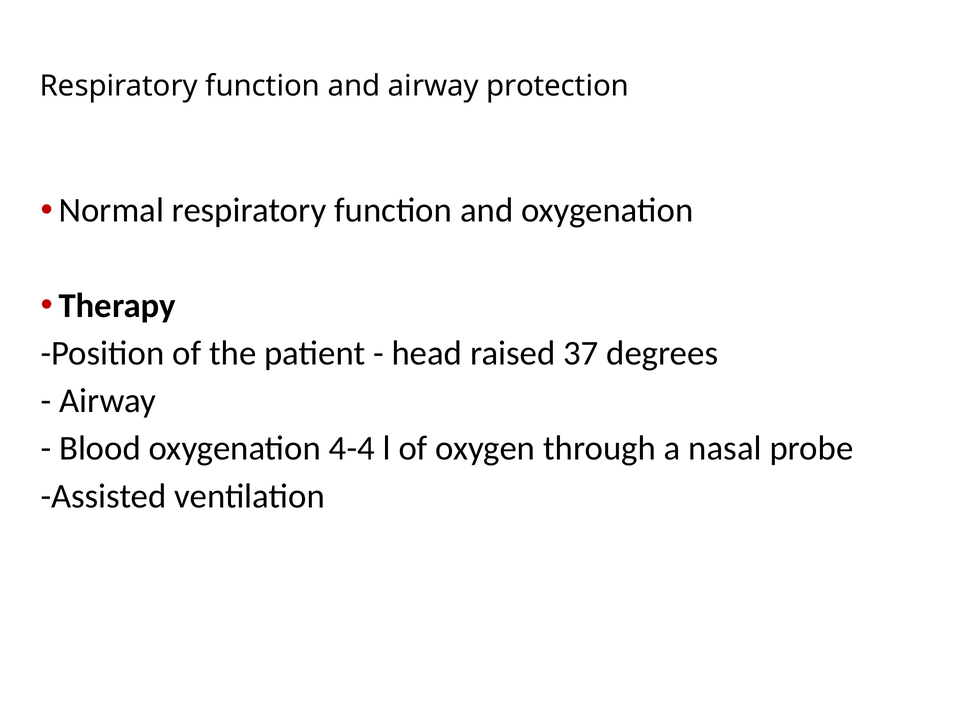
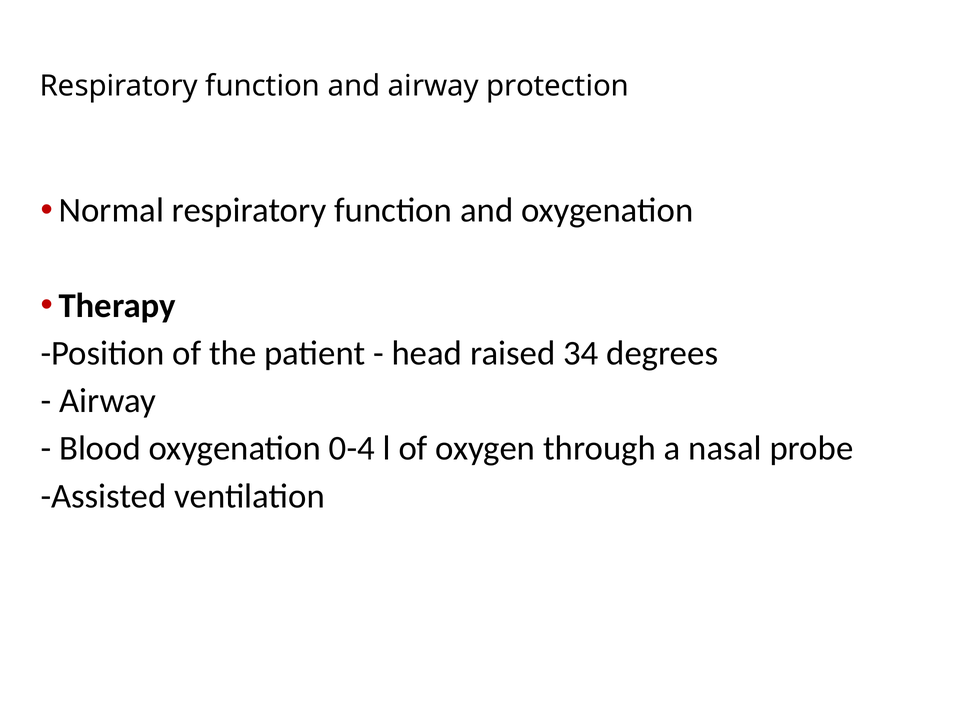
37: 37 -> 34 (581, 353)
4-4: 4-4 -> 0-4 (352, 449)
